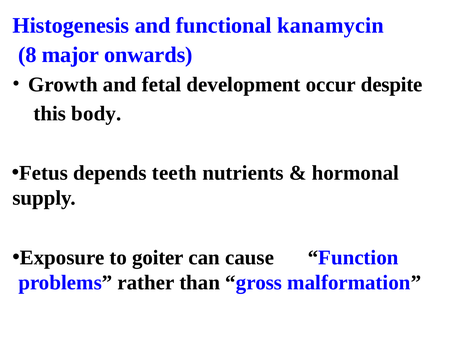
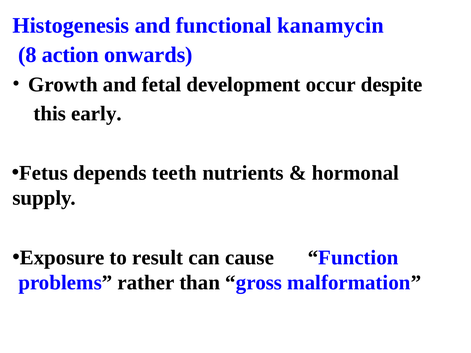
major: major -> action (70, 55)
body: body -> early (97, 114)
goiter: goiter -> result (158, 258)
